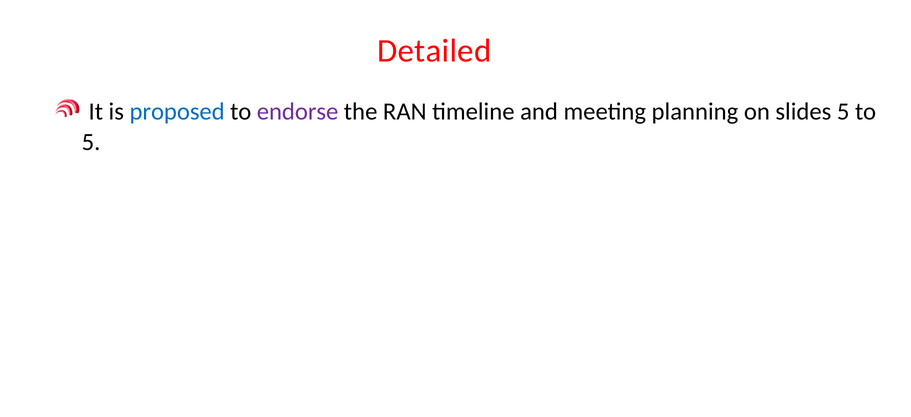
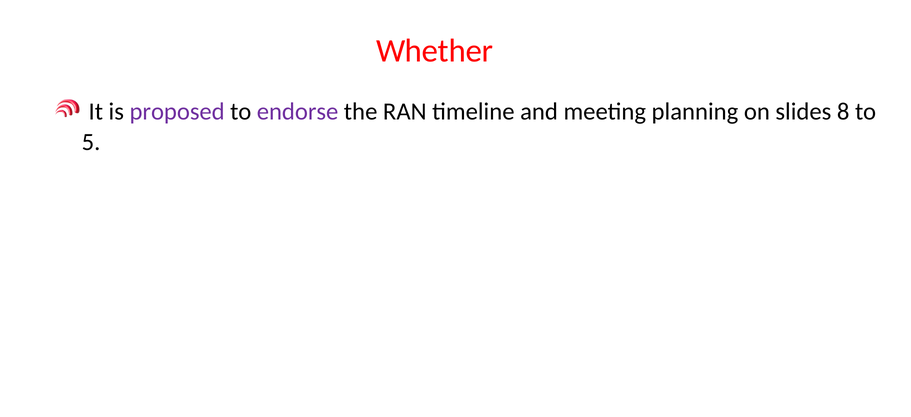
Detailed: Detailed -> Whether (435, 51)
proposed colour: blue -> purple (177, 112)
slides 5: 5 -> 8 (843, 112)
